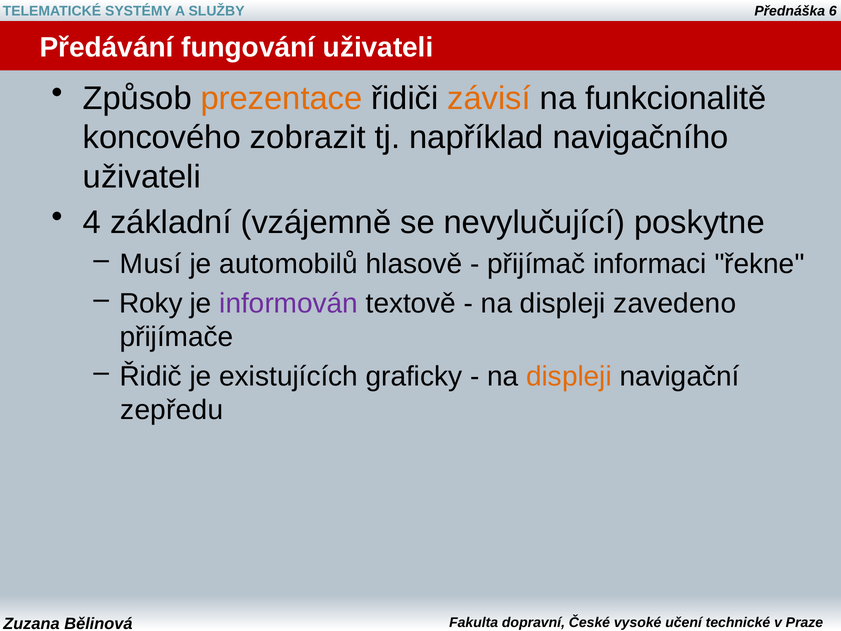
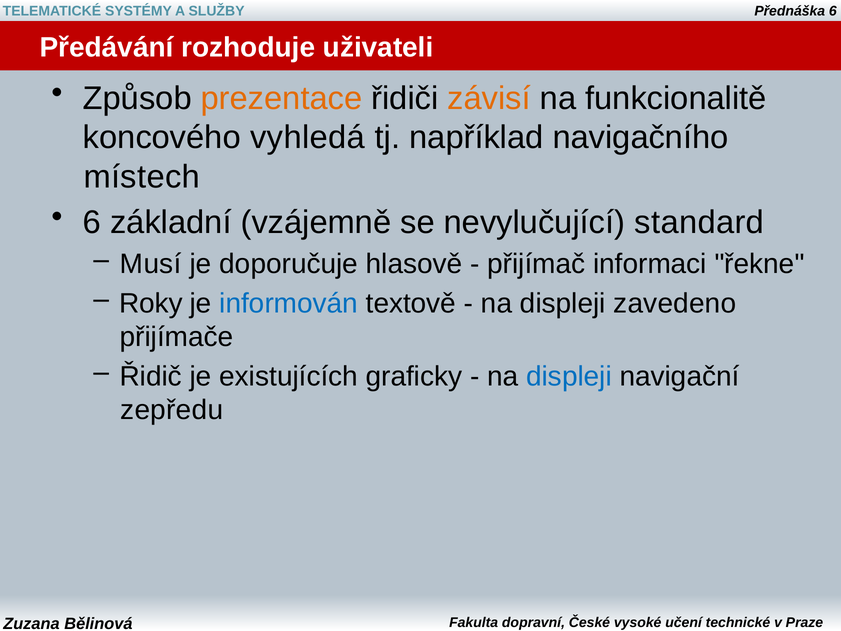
fungování: fungování -> rozhoduje (248, 48)
zobrazit: zobrazit -> vyhledá (308, 138)
uživateli: uživateli -> místech (142, 177)
4: 4 -> 6 (92, 222)
poskytne: poskytne -> standard (699, 222)
automobilů: automobilů -> doporučuje (289, 264)
informován colour: purple -> blue (289, 303)
displeji colour: orange -> blue (569, 376)
